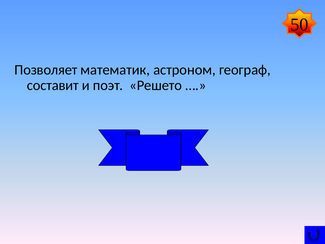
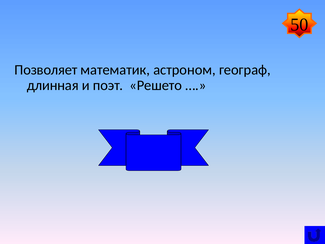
составит: составит -> длинная (53, 85)
